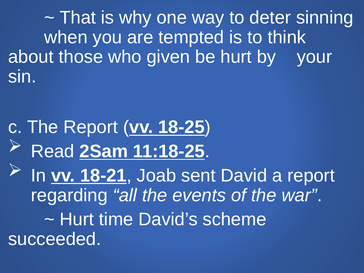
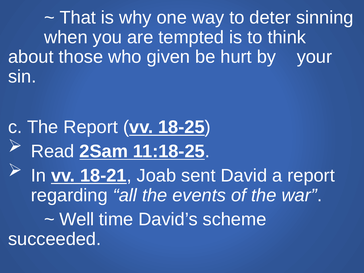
Hurt: Hurt -> Well (77, 219)
